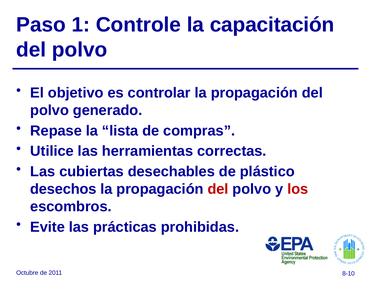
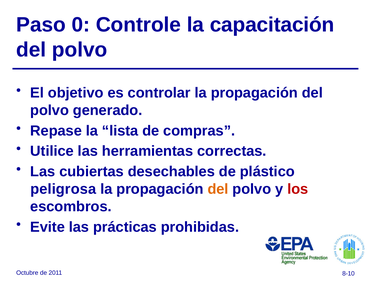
1: 1 -> 0 (81, 25)
desechos: desechos -> peligrosa (63, 189)
del colour: red -> orange (218, 189)
